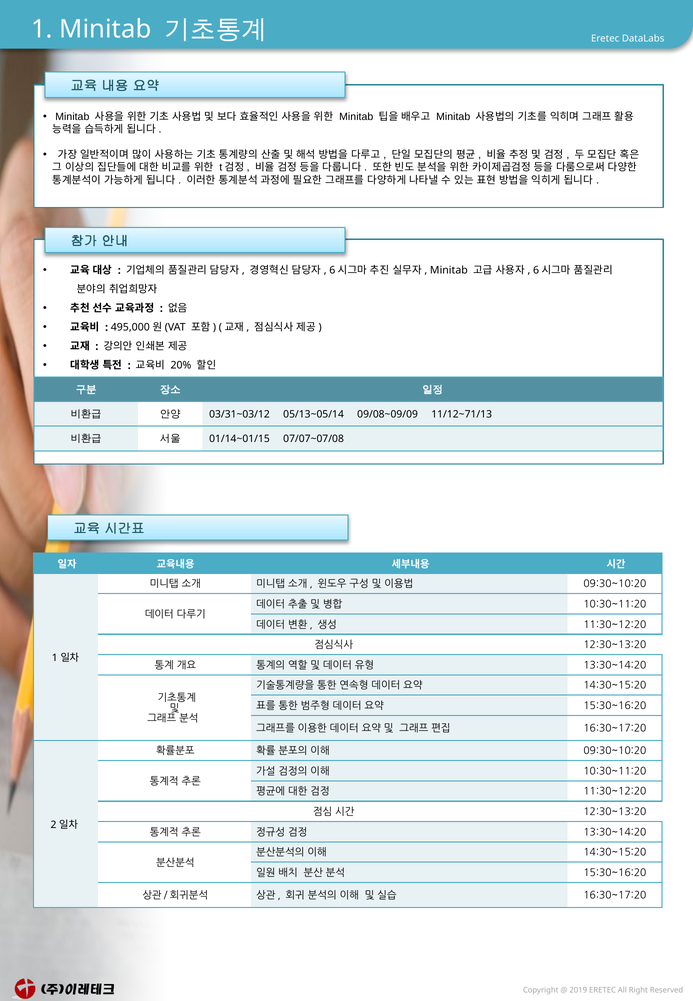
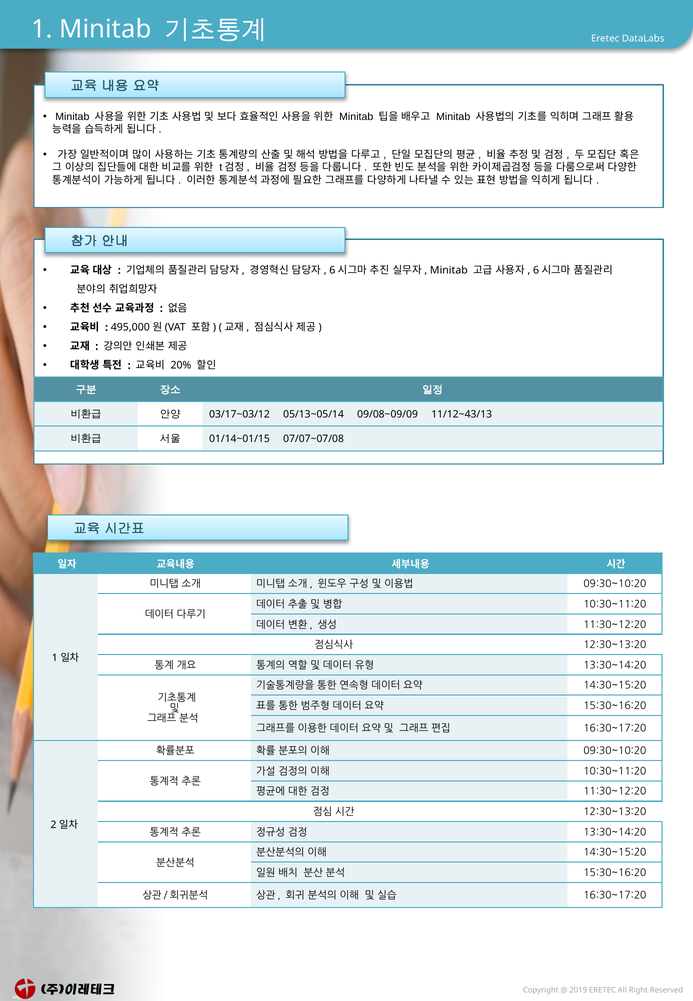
03/31~03/12: 03/31~03/12 -> 03/17~03/12 (240, 414)
11/12~71/13: 11/12~71/13 -> 11/12~43/13 (462, 414)
